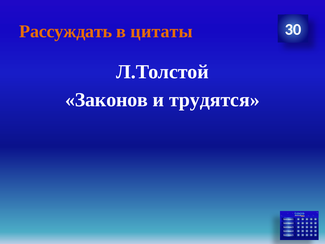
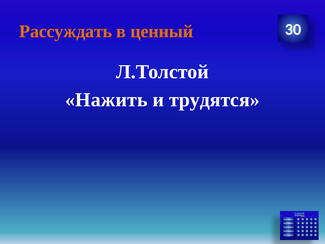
цитаты: цитаты -> ценный (162, 31)
Законов: Законов -> Нажить (106, 100)
